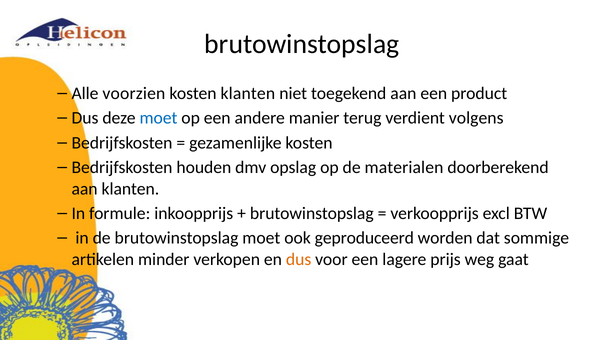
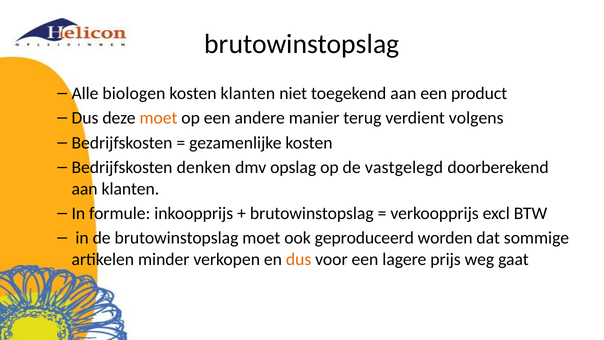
voorzien: voorzien -> biologen (134, 93)
moet colour: blue -> orange (158, 118)
houden: houden -> denken (204, 167)
materialen: materialen -> vastgelegd (404, 167)
